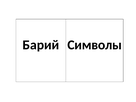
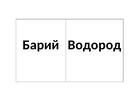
Символы: Символы -> Водород (94, 45)
